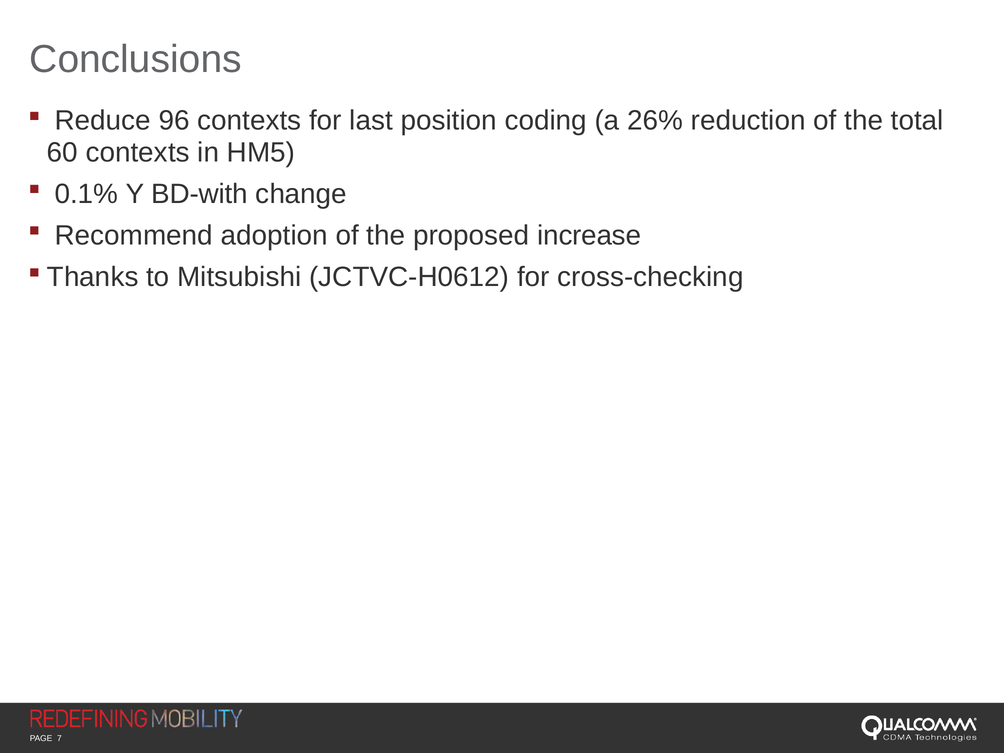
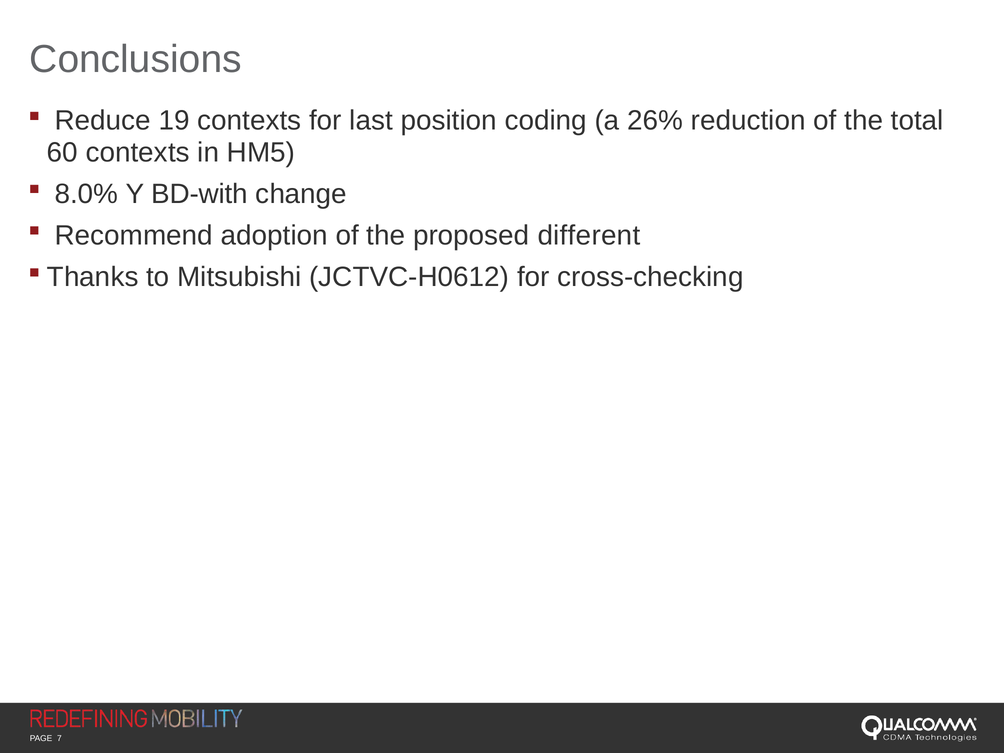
96: 96 -> 19 (174, 121)
0.1%: 0.1% -> 8.0% (86, 194)
increase: increase -> different (589, 236)
